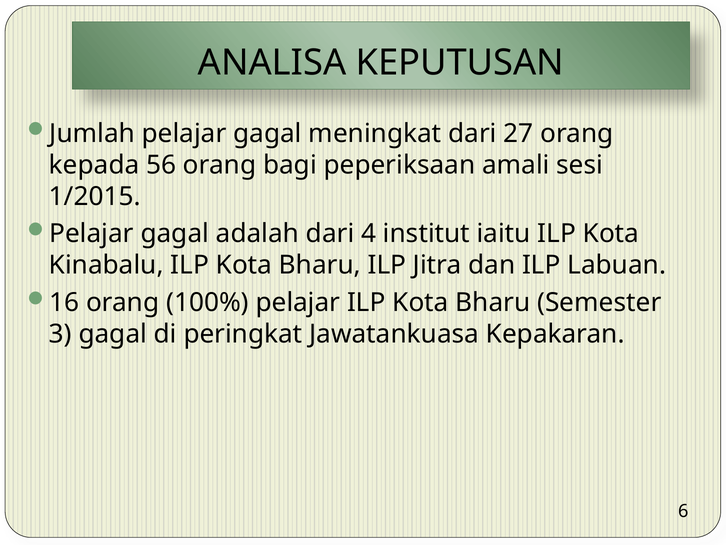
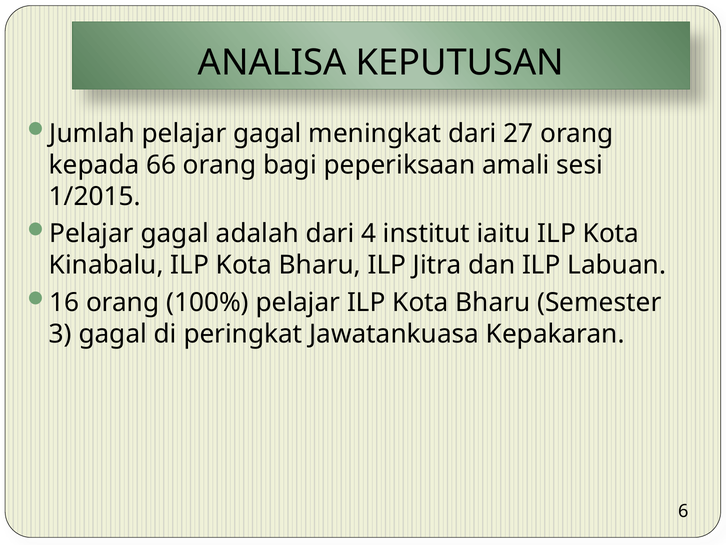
56: 56 -> 66 (161, 165)
